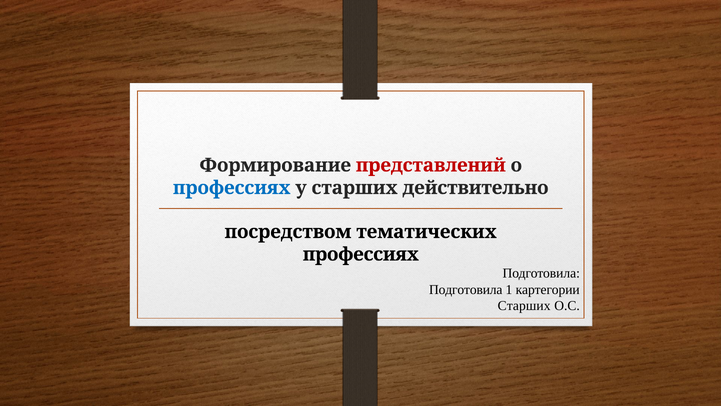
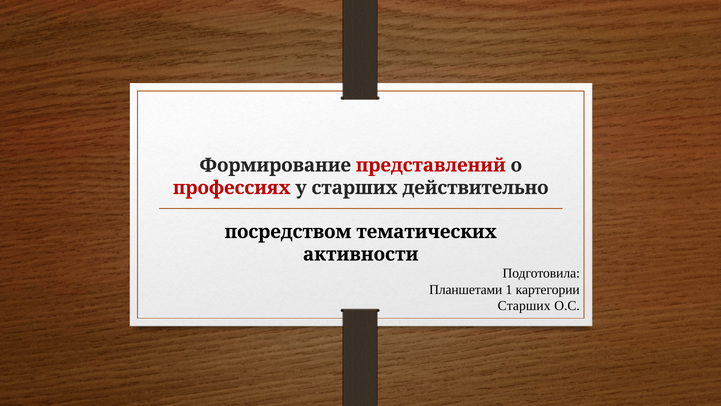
профессиях colour: blue -> red (232, 188)
профессиях: профессиях -> активности (361, 254)
Подготовила: Подготовила -> Планшетами (466, 289)
